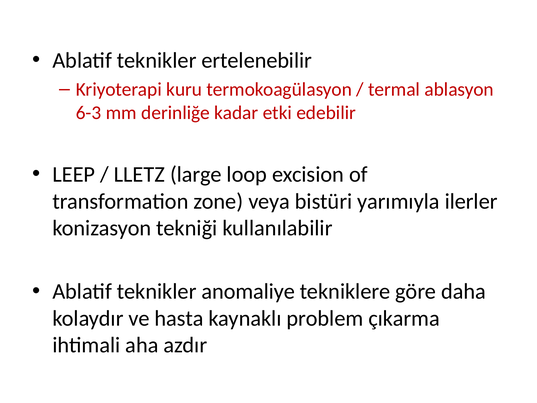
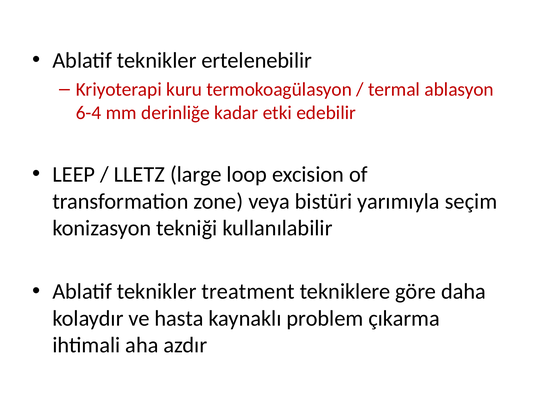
6-3: 6-3 -> 6-4 (89, 113)
ilerler: ilerler -> seçim (471, 201)
anomaliye: anomaliye -> treatment (248, 291)
